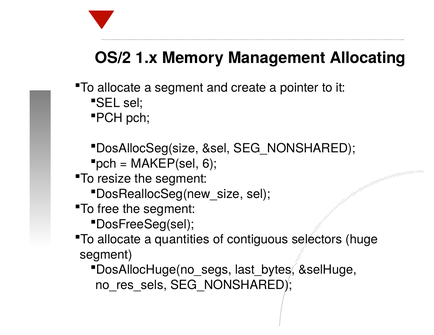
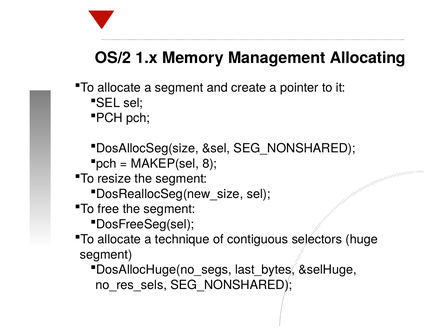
6: 6 -> 8 (210, 163)
quantities: quantities -> technique (182, 239)
